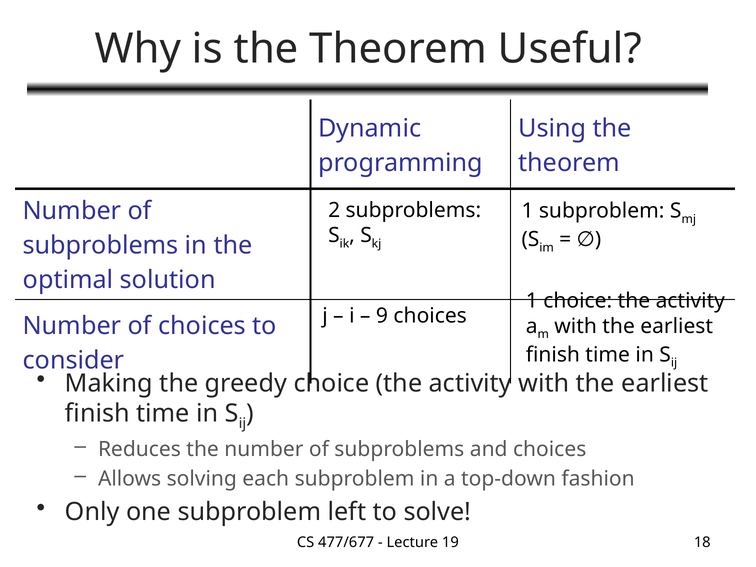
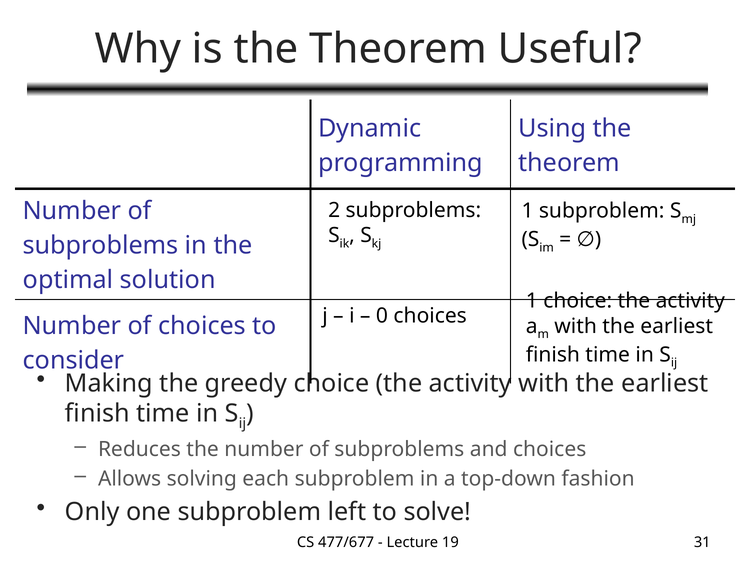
9: 9 -> 0 (382, 316)
18: 18 -> 31 (702, 543)
